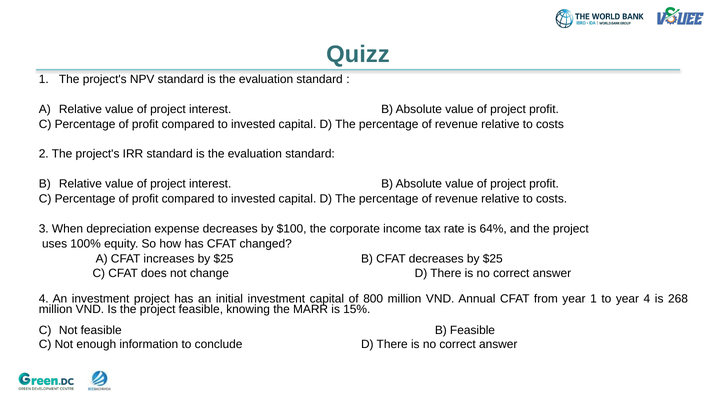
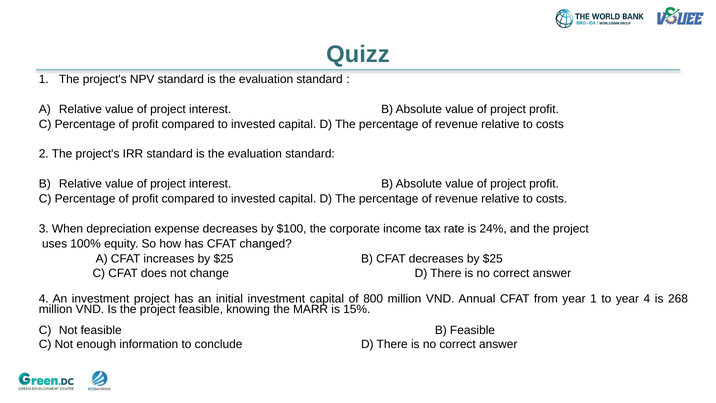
64%: 64% -> 24% (493, 229)
